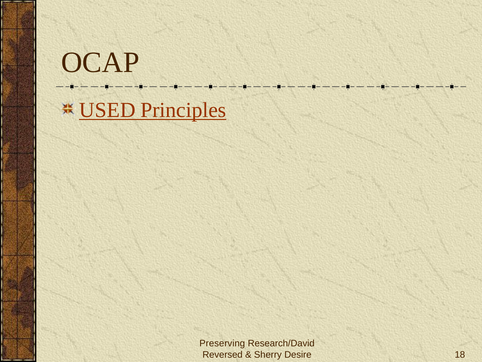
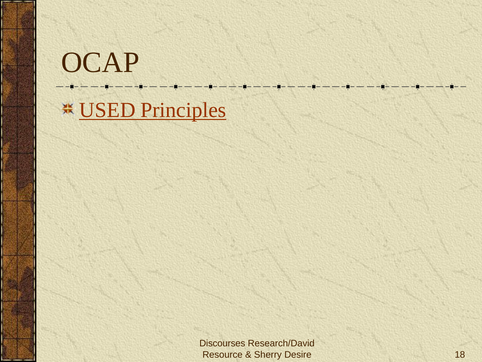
Preserving: Preserving -> Discourses (222, 343)
Reversed: Reversed -> Resource (223, 354)
